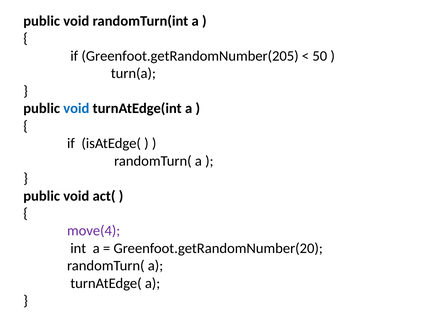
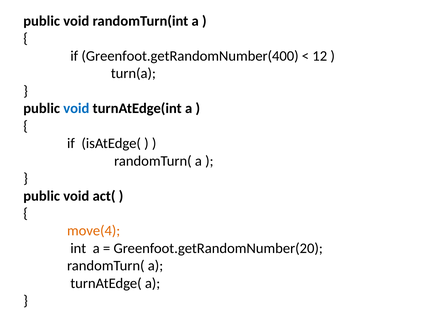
Greenfoot.getRandomNumber(205: Greenfoot.getRandomNumber(205 -> Greenfoot.getRandomNumber(400 (190, 56)
50: 50 -> 12 (320, 56)
move(4 colour: purple -> orange (94, 231)
